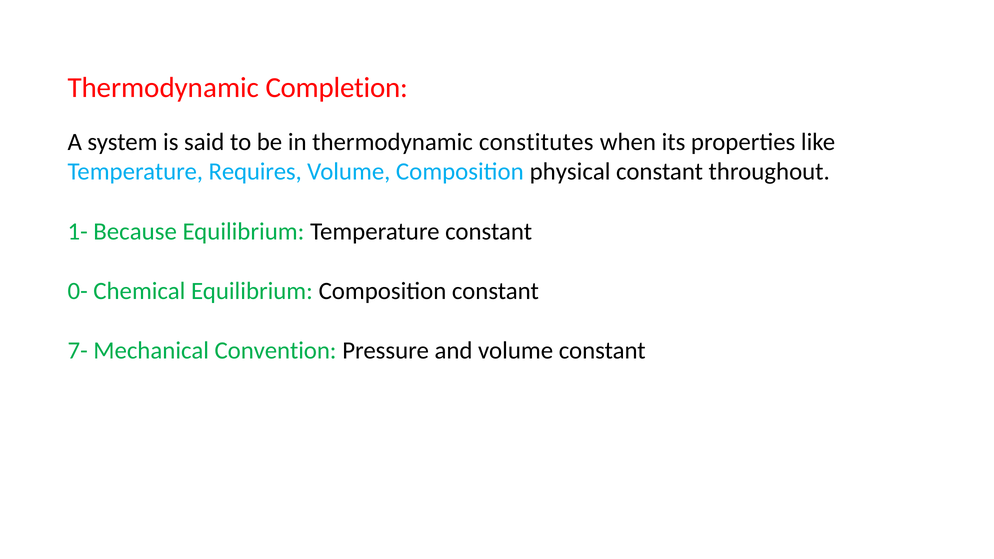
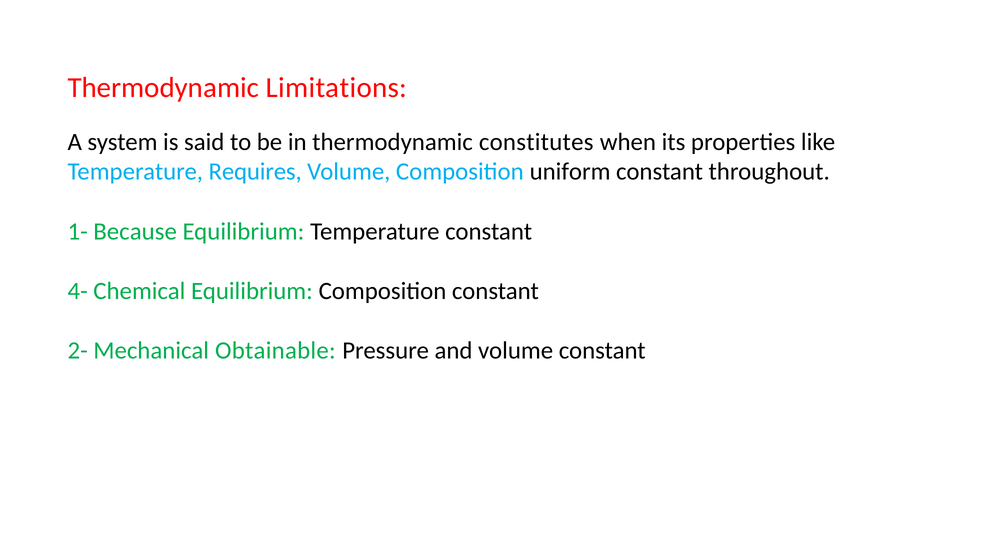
Completion: Completion -> Limitations (336, 88)
physical: physical -> uniform (570, 172)
0-: 0- -> 4- (78, 291)
7-: 7- -> 2- (78, 351)
Convention: Convention -> Obtainable (275, 351)
